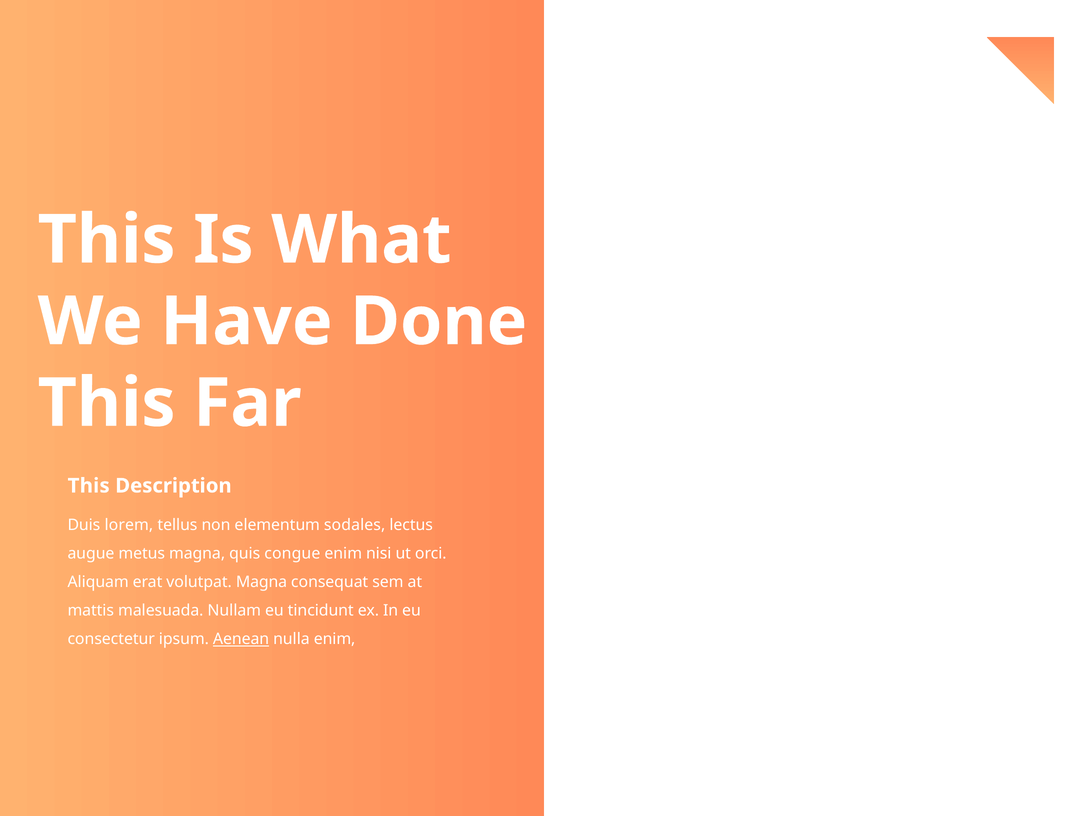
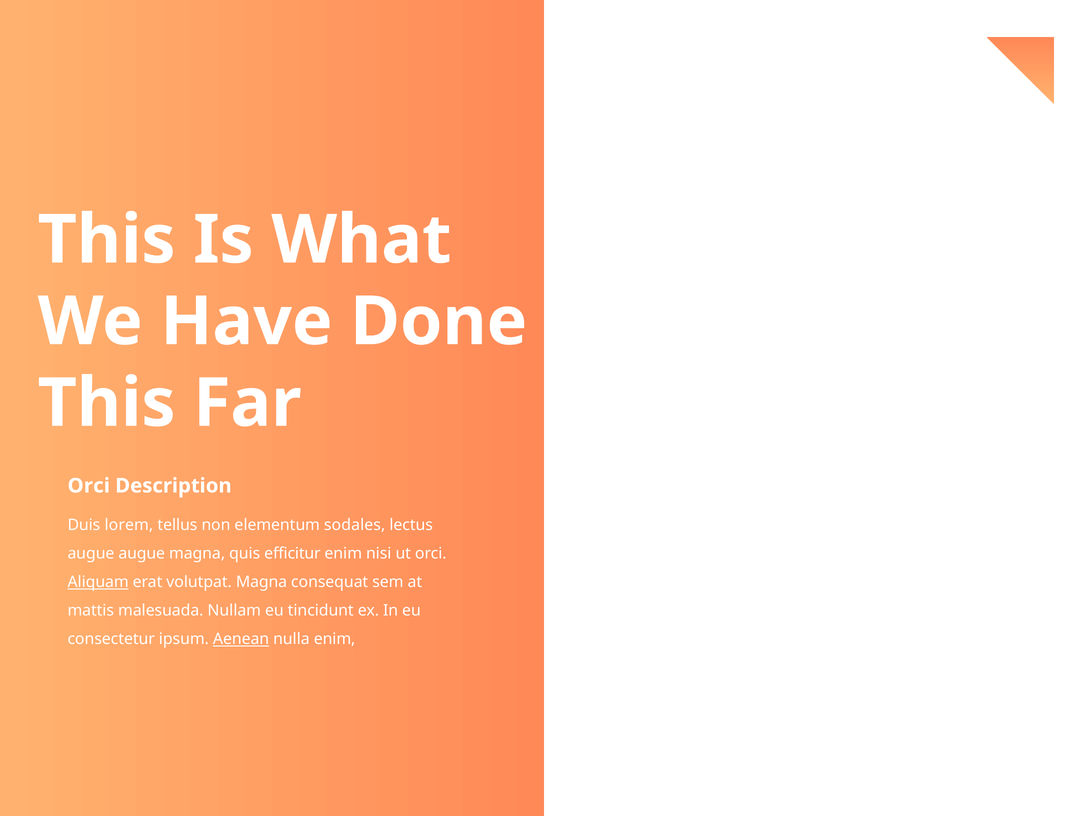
This: This -> Orci (89, 486)
augue metus: metus -> augue (142, 554)
congue: congue -> efficitur (292, 554)
Aliquam underline: none -> present (98, 582)
